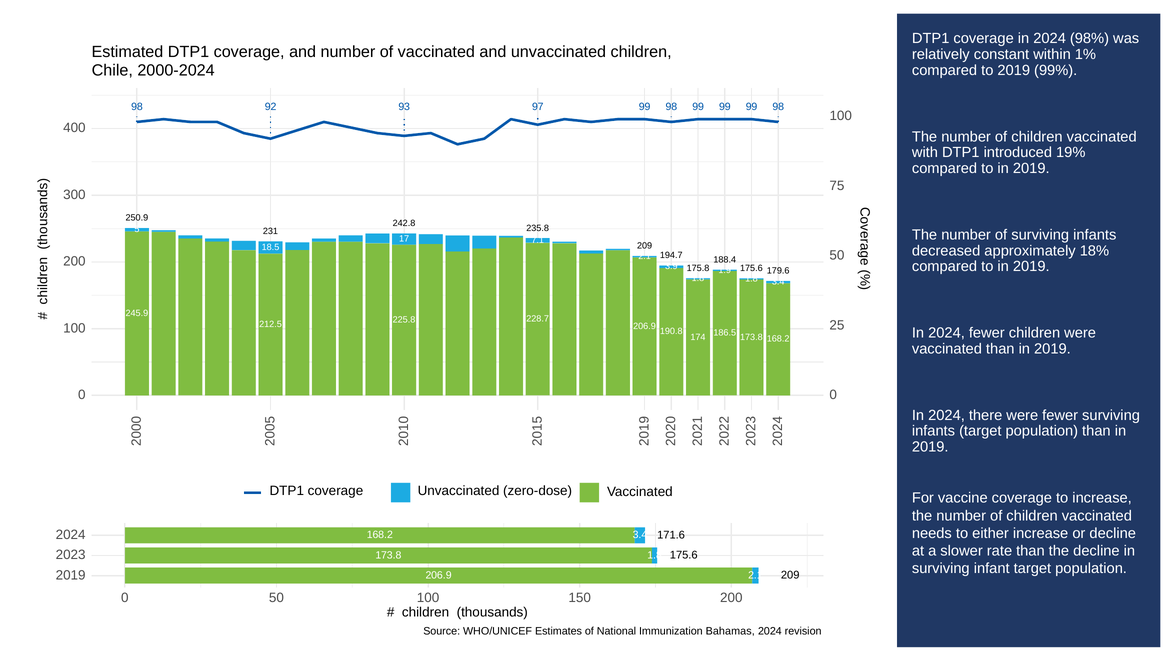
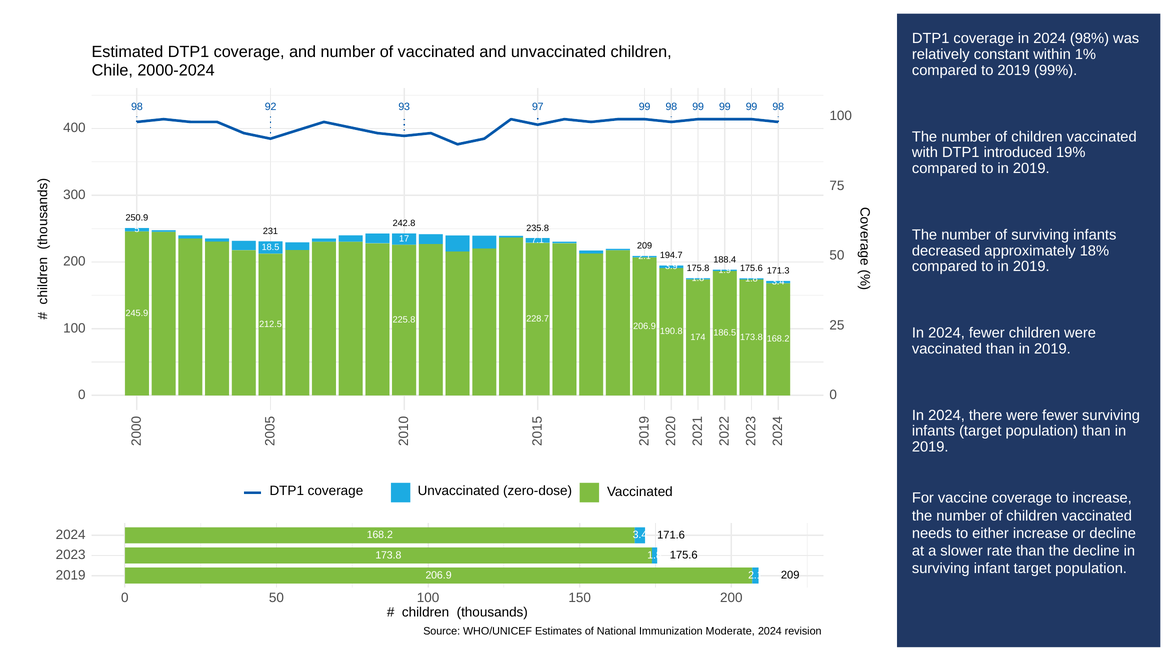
179.6: 179.6 -> 171.3 (778, 271)
Bahamas: Bahamas -> Moderate (730, 631)
